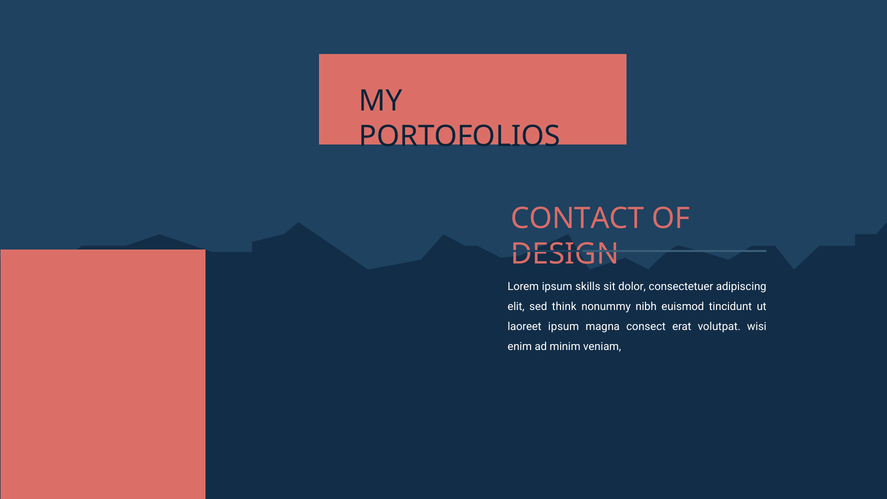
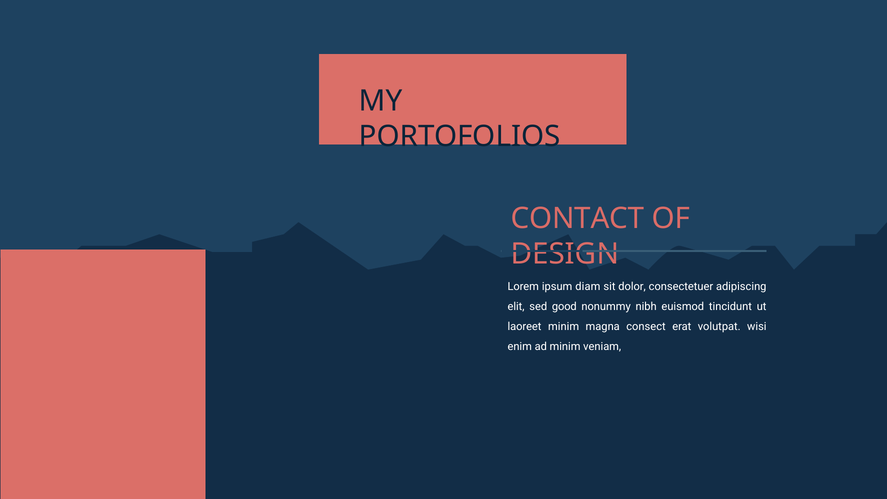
skills: skills -> diam (588, 287)
think: think -> good (564, 306)
laoreet ipsum: ipsum -> minim (564, 326)
